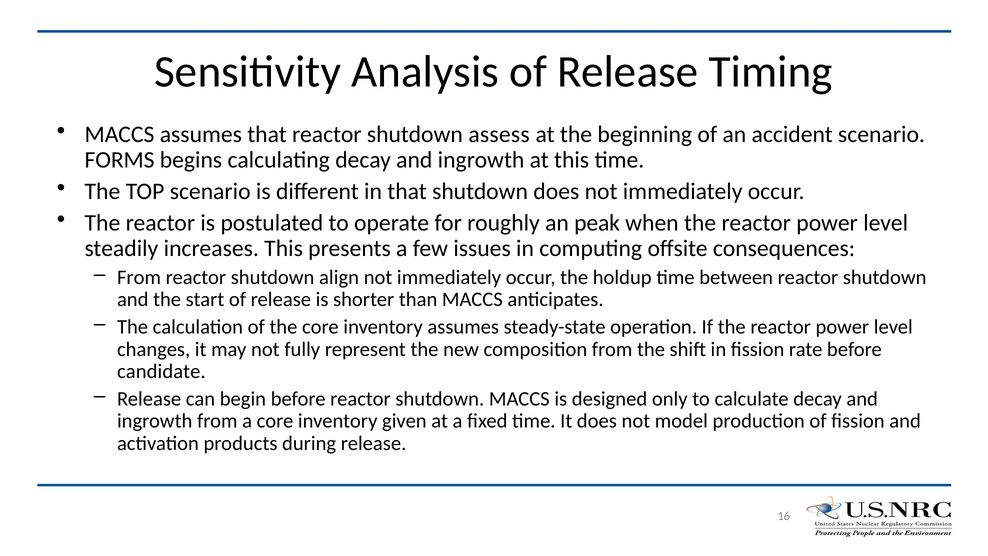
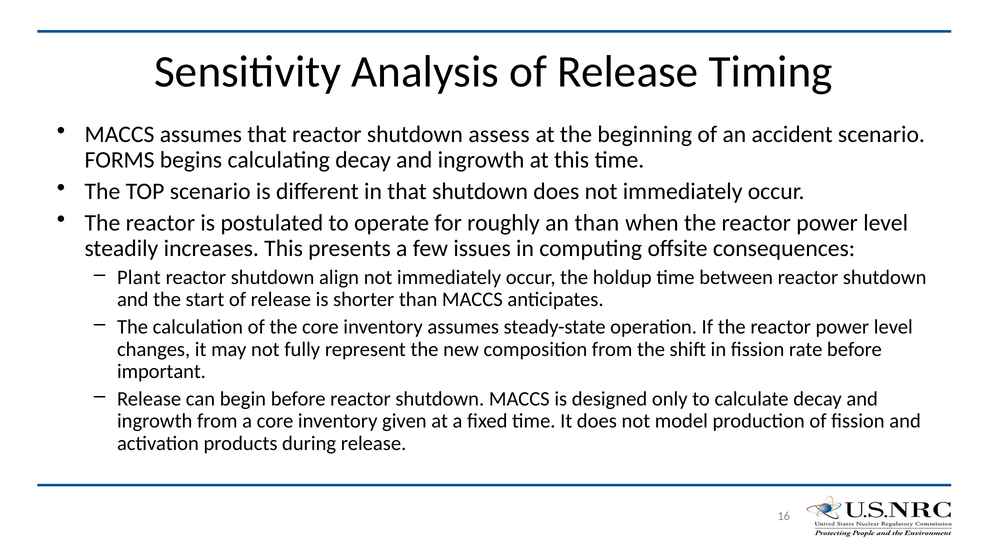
an peak: peak -> than (597, 223)
From: From -> Plant (139, 277)
candidate: candidate -> important (161, 371)
